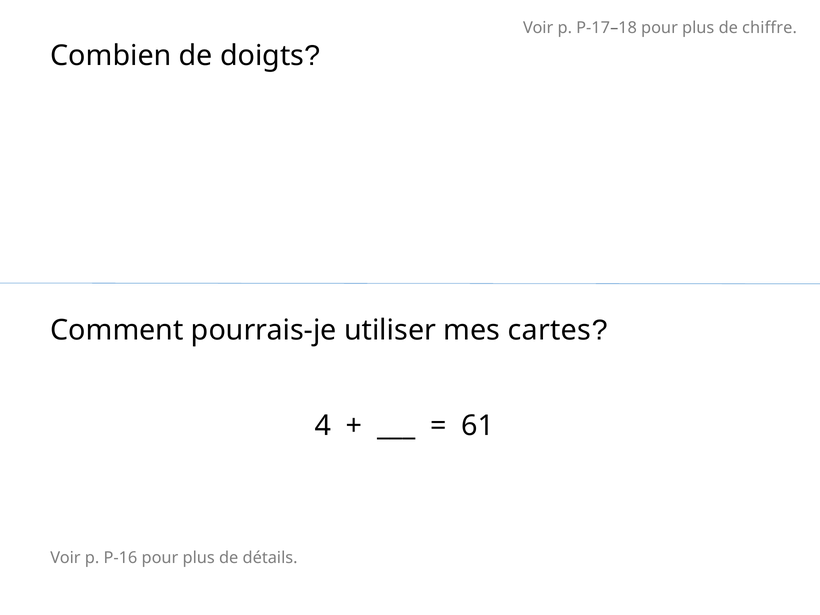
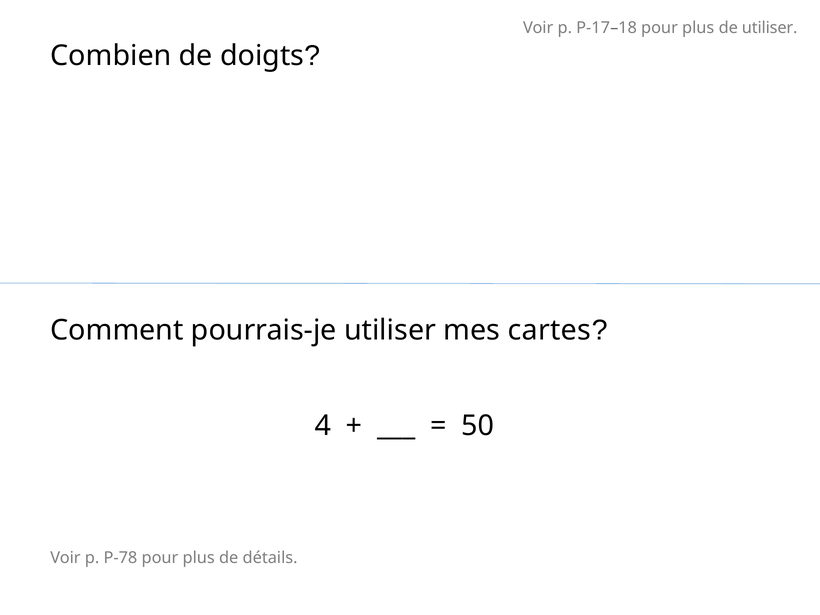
de chiffre: chiffre -> utiliser (770, 28)
61: 61 -> 50 (478, 426)
P-16: P-16 -> P-78 (120, 558)
